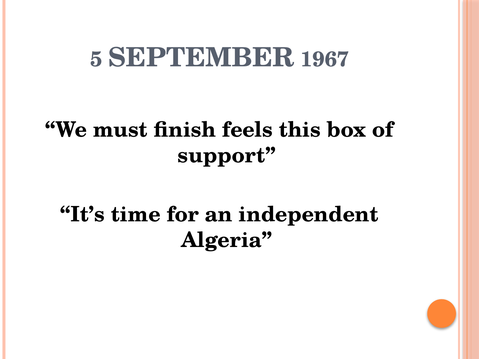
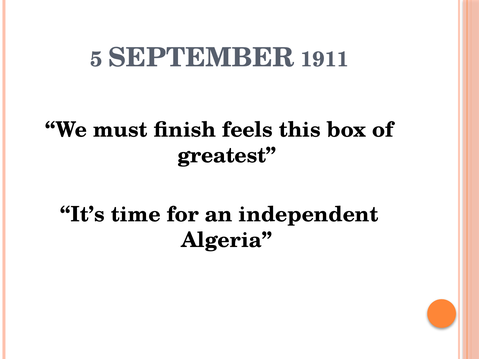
1967: 1967 -> 1911 (325, 60)
support: support -> greatest (227, 156)
